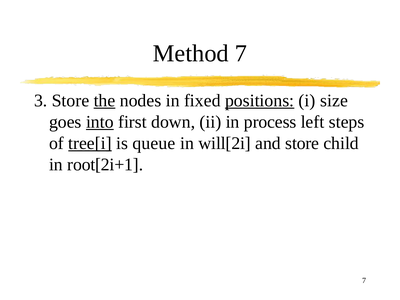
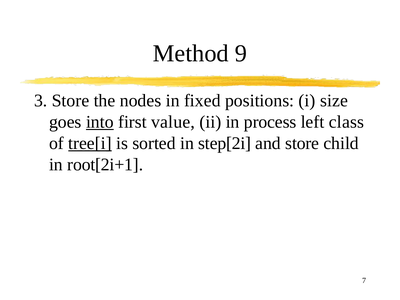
Method 7: 7 -> 9 (241, 53)
the underline: present -> none (105, 101)
positions underline: present -> none (260, 101)
down: down -> value (173, 122)
steps: steps -> class (347, 122)
queue: queue -> sorted (154, 143)
will[2i: will[2i -> step[2i (225, 143)
